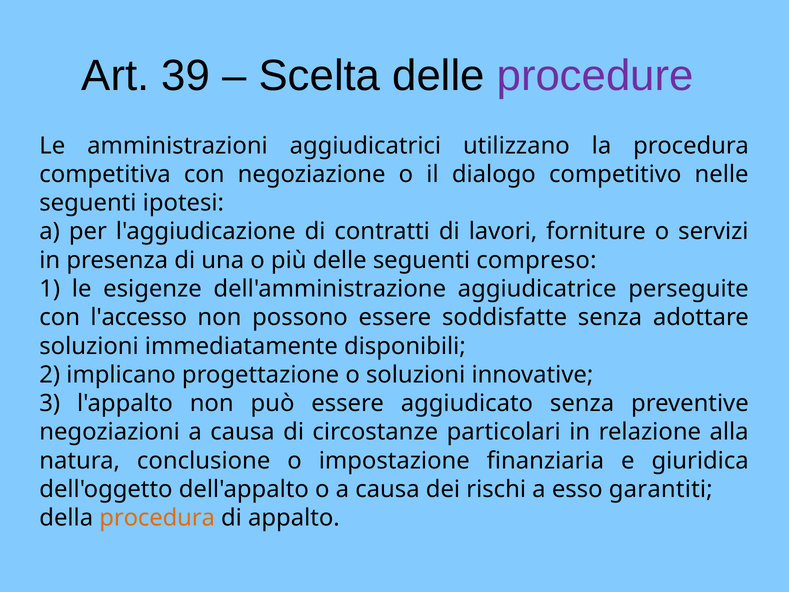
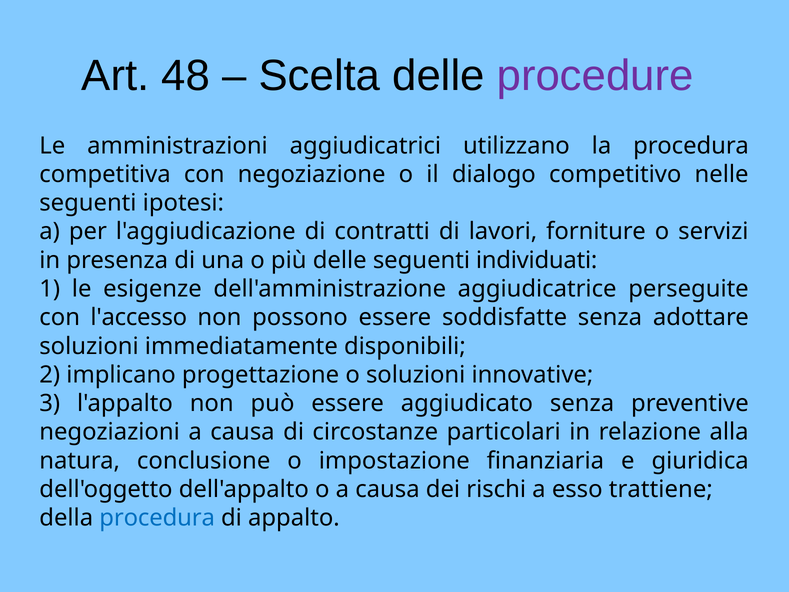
39: 39 -> 48 (186, 76)
compreso: compreso -> individuati (537, 260)
garantiti: garantiti -> trattiene (661, 489)
procedura colour: orange -> blue (157, 518)
